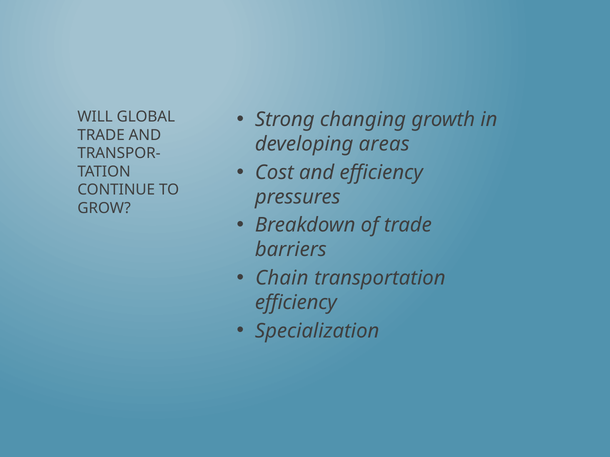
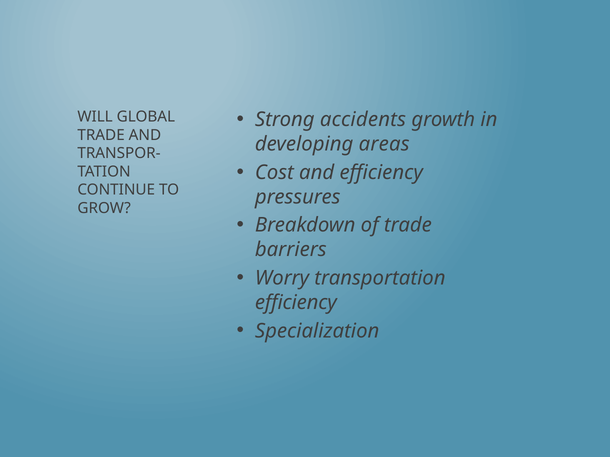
changing: changing -> accidents (363, 120)
Chain: Chain -> Worry (282, 278)
